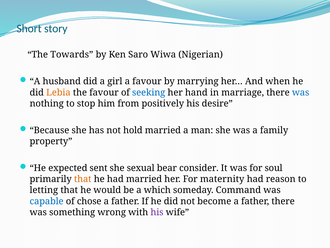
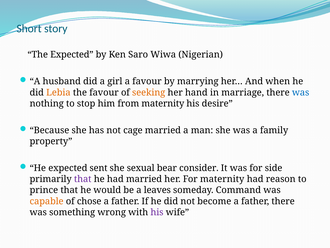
The Towards: Towards -> Expected (72, 55)
seeking colour: blue -> orange (149, 92)
from positively: positively -> maternity (163, 103)
hold: hold -> cage (133, 130)
soul: soul -> side (274, 168)
that colour: orange -> purple (83, 179)
letting: letting -> prince (44, 190)
which: which -> leaves (157, 190)
capable colour: blue -> orange (47, 201)
